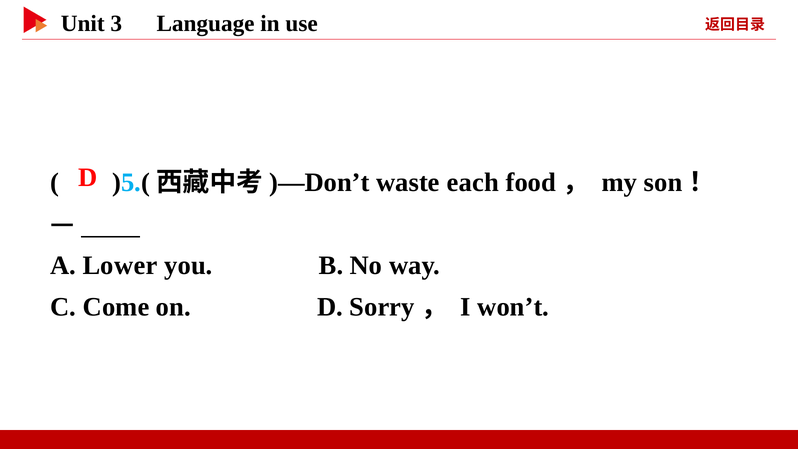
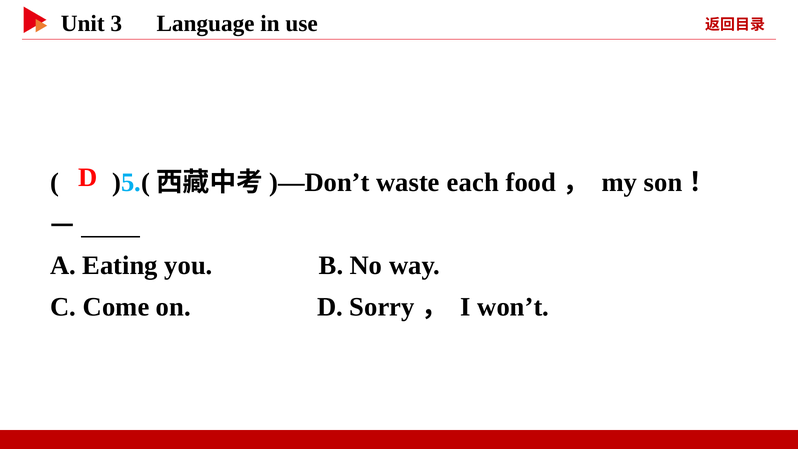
Lower: Lower -> Eating (120, 265)
